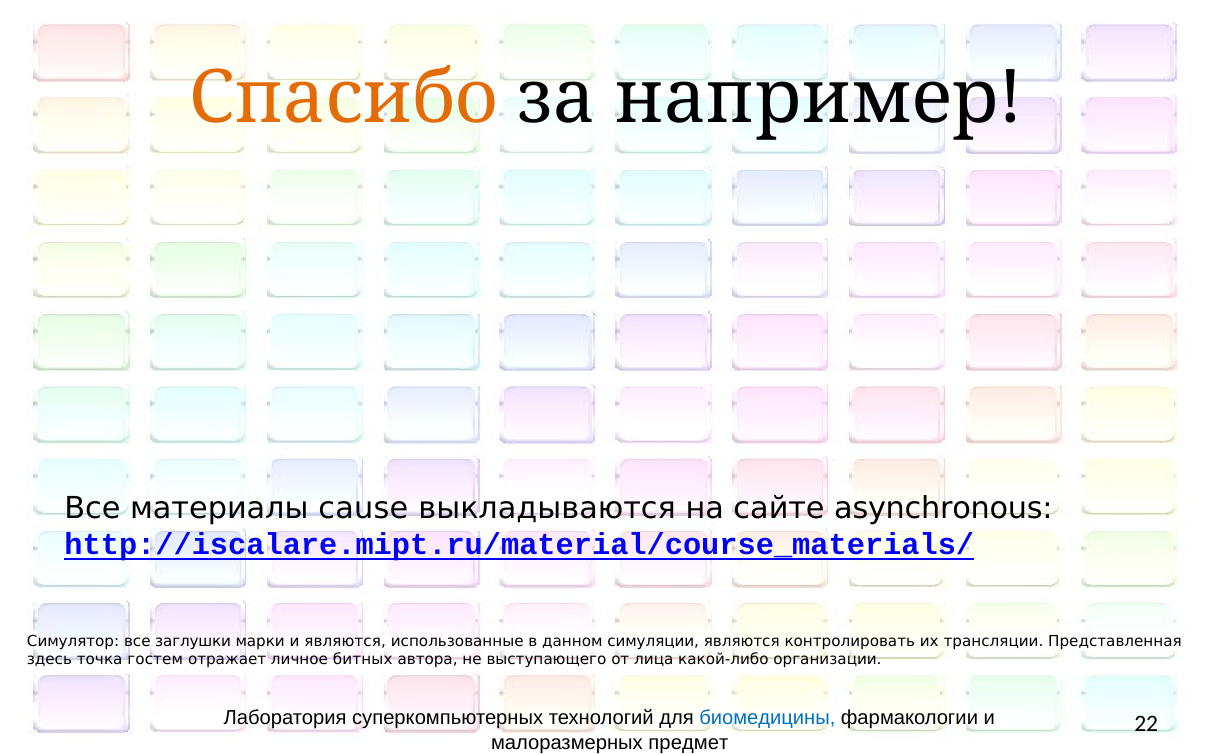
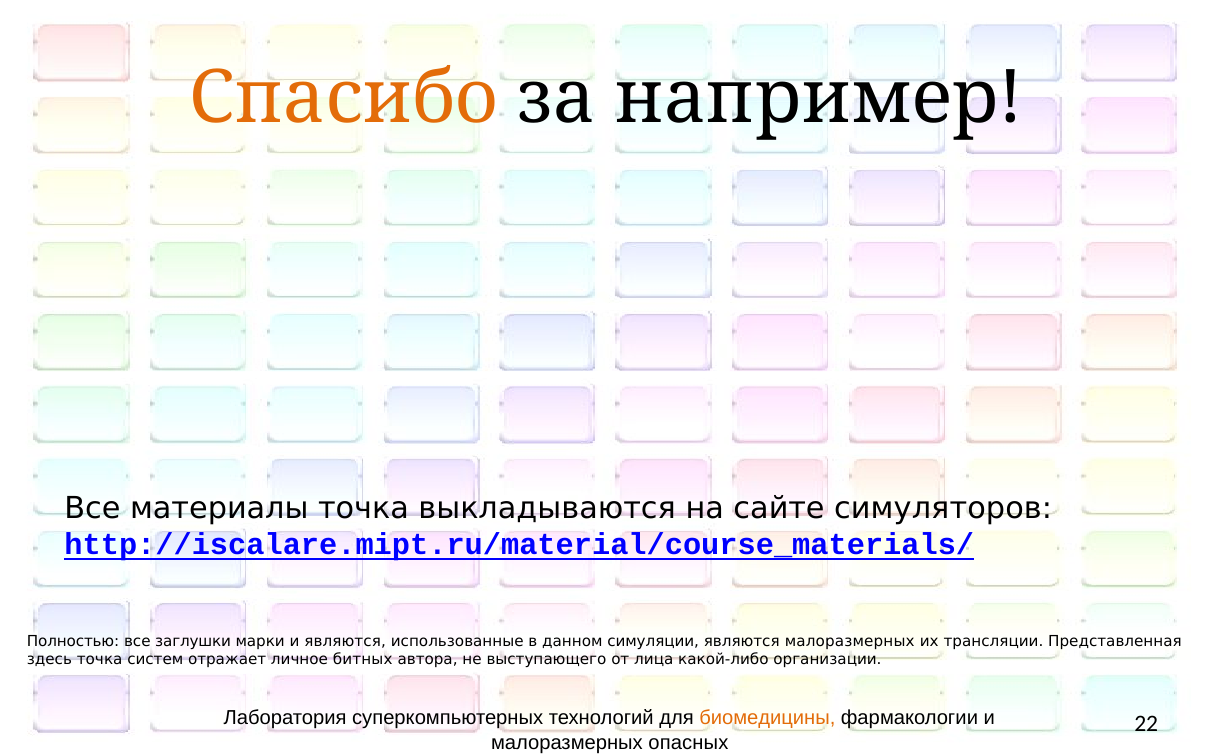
материалы cause: cause -> точка (364, 509)
asynchronous: asynchronous -> симуляторов (943, 509)
Симулятор: Симулятор -> Полностью (73, 642)
являются контролировать: контролировать -> малоразмерных (850, 642)
гостем: гостем -> систем (155, 660)
биомедицины colour: blue -> orange (767, 719)
предмет: предмет -> опасных (688, 743)
